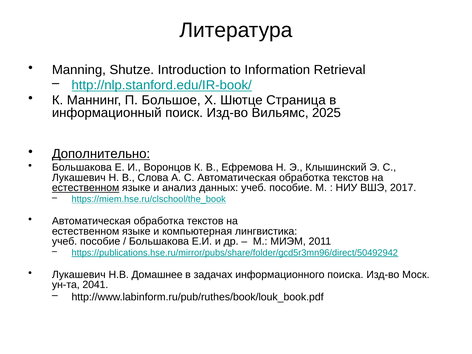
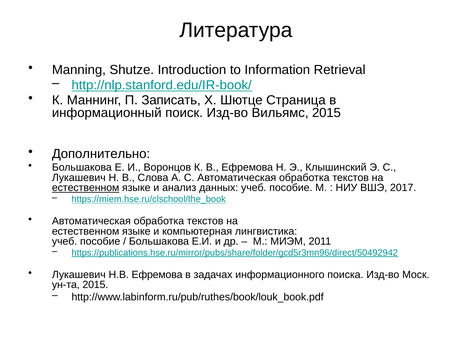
Большое: Большое -> Записать (171, 100)
Вильямс 2025: 2025 -> 2015 (326, 113)
Дополнительно underline: present -> none (101, 154)
Н.В Домашнее: Домашнее -> Ефремова (157, 275)
ун-та 2041: 2041 -> 2015 (95, 285)
